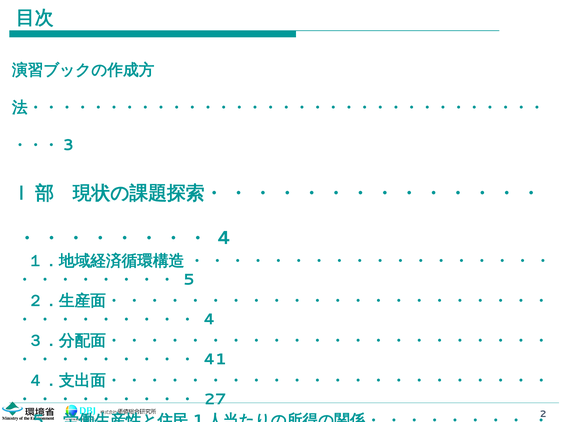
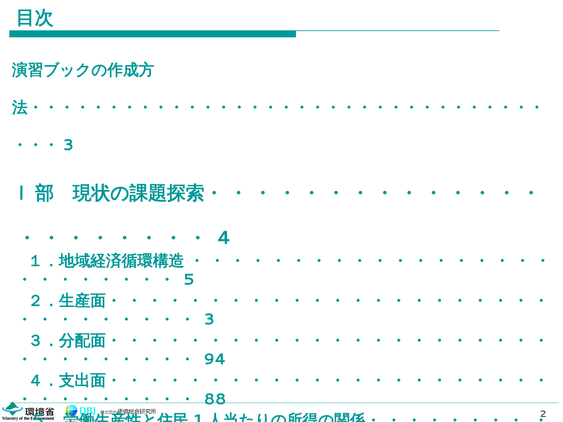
4: 4 -> 3 (209, 320)
41: 41 -> 94 (215, 360)
27: 27 -> 88 (215, 399)
